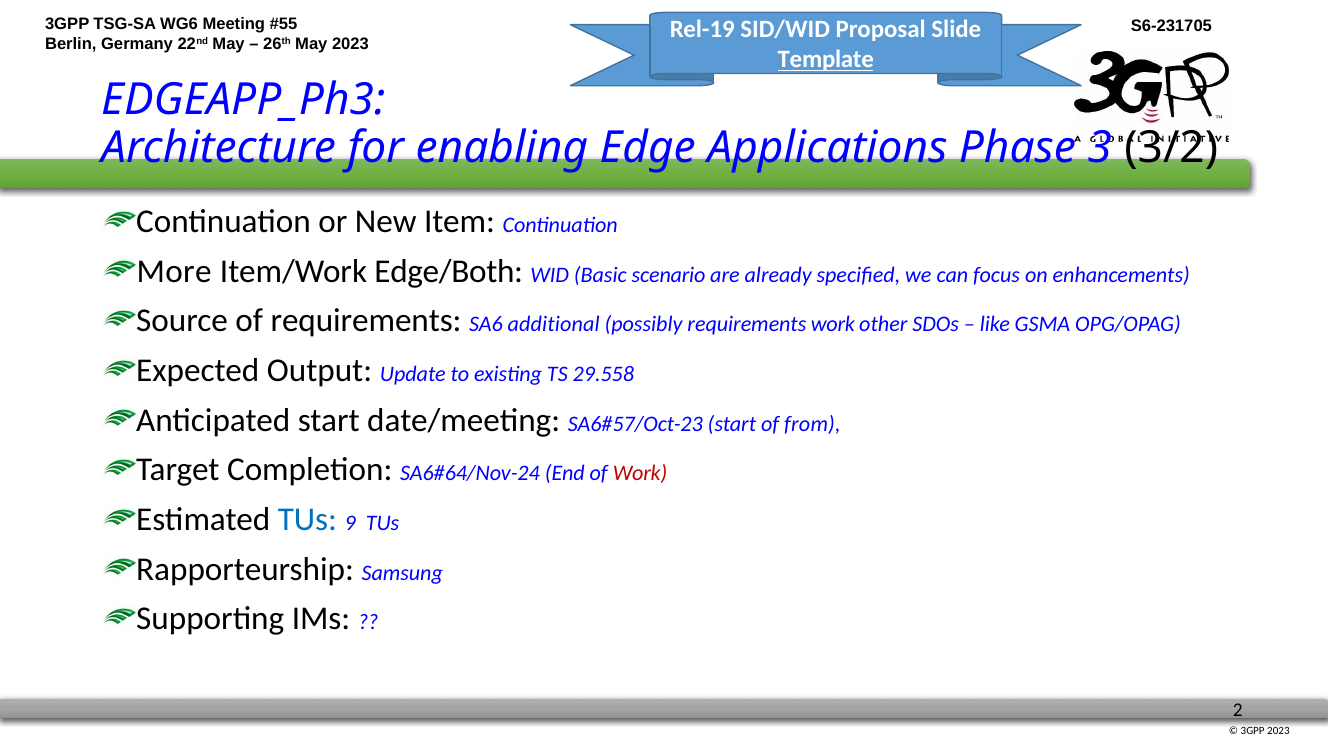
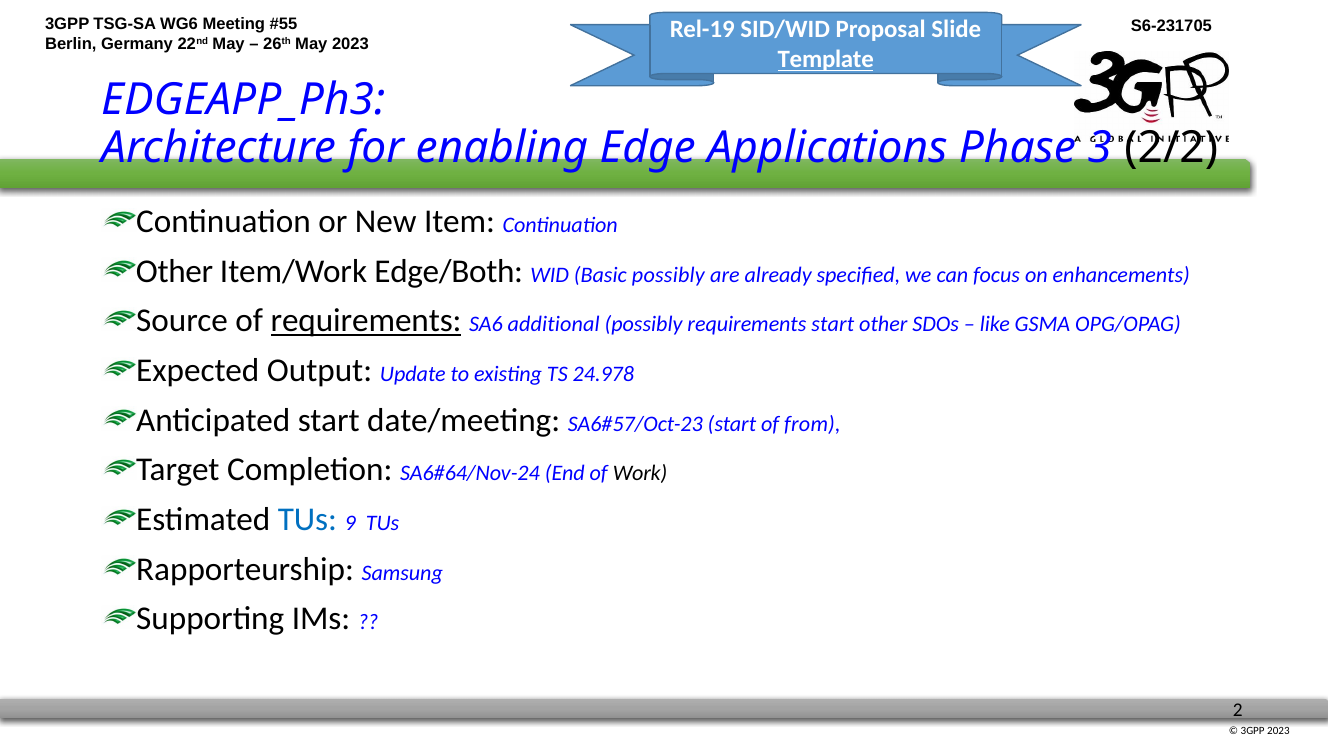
3/2: 3/2 -> 2/2 (1171, 148)
More: More -> Other (174, 271)
Basic scenario: scenario -> possibly (668, 275)
requirements underline: none -> present (366, 321)
requirements work: work -> start (833, 325)
29.558: 29.558 -> 24.978 (603, 374)
Work colour: red -> black (640, 474)
